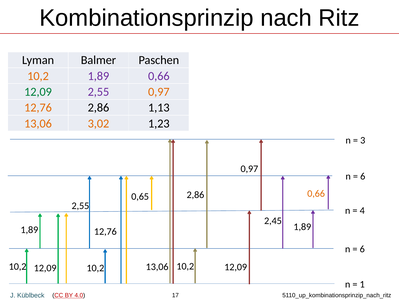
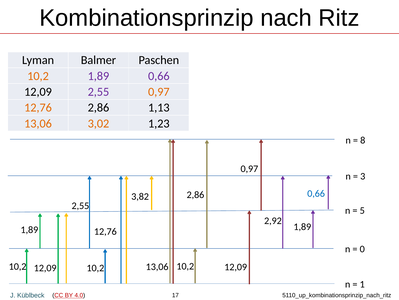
12,09 colour: green -> black (38, 92)
3: 3 -> 8 (363, 140)
6: 6 -> 3 (363, 176)
0,66 colour: orange -> blue (316, 193)
0,65: 0,65 -> 3,82 (140, 196)
4: 4 -> 5 (362, 210)
2,45: 2,45 -> 2,92 (273, 220)
6: 6 -> 0 (362, 248)
